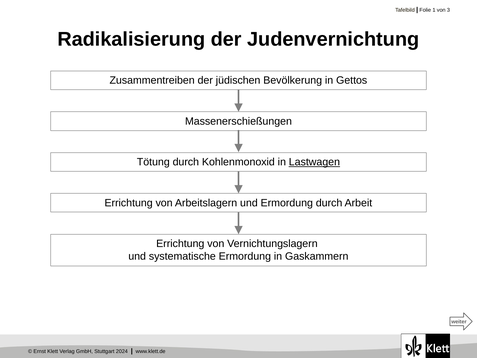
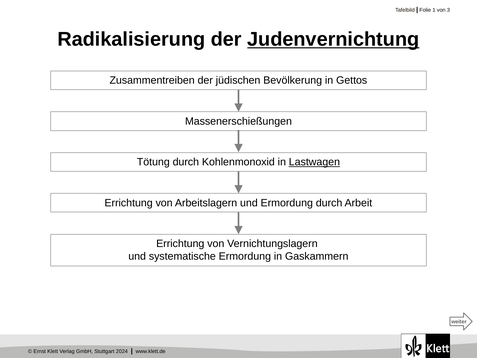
Judenvernichtung underline: none -> present (333, 39)
